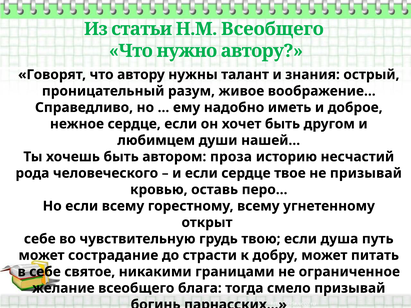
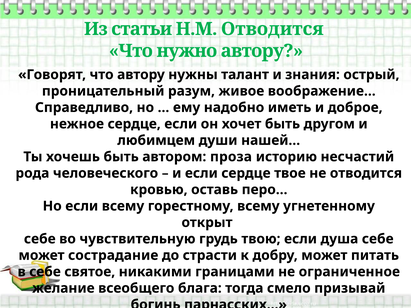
Н.М Всеобщего: Всеобщего -> Отводится (272, 29)
не призывай: призывай -> отводится (366, 173)
душа путь: путь -> себе (378, 239)
